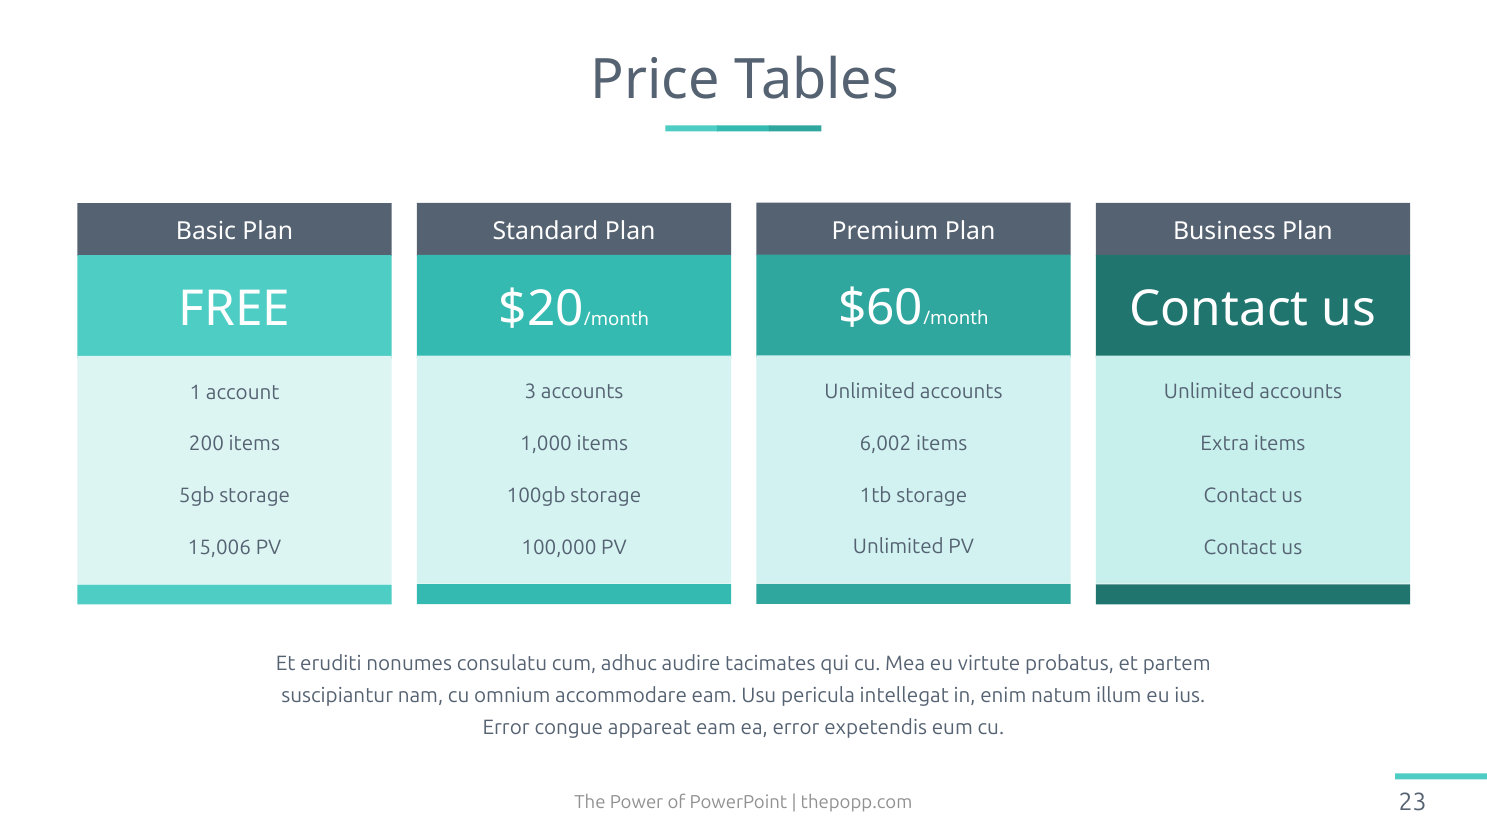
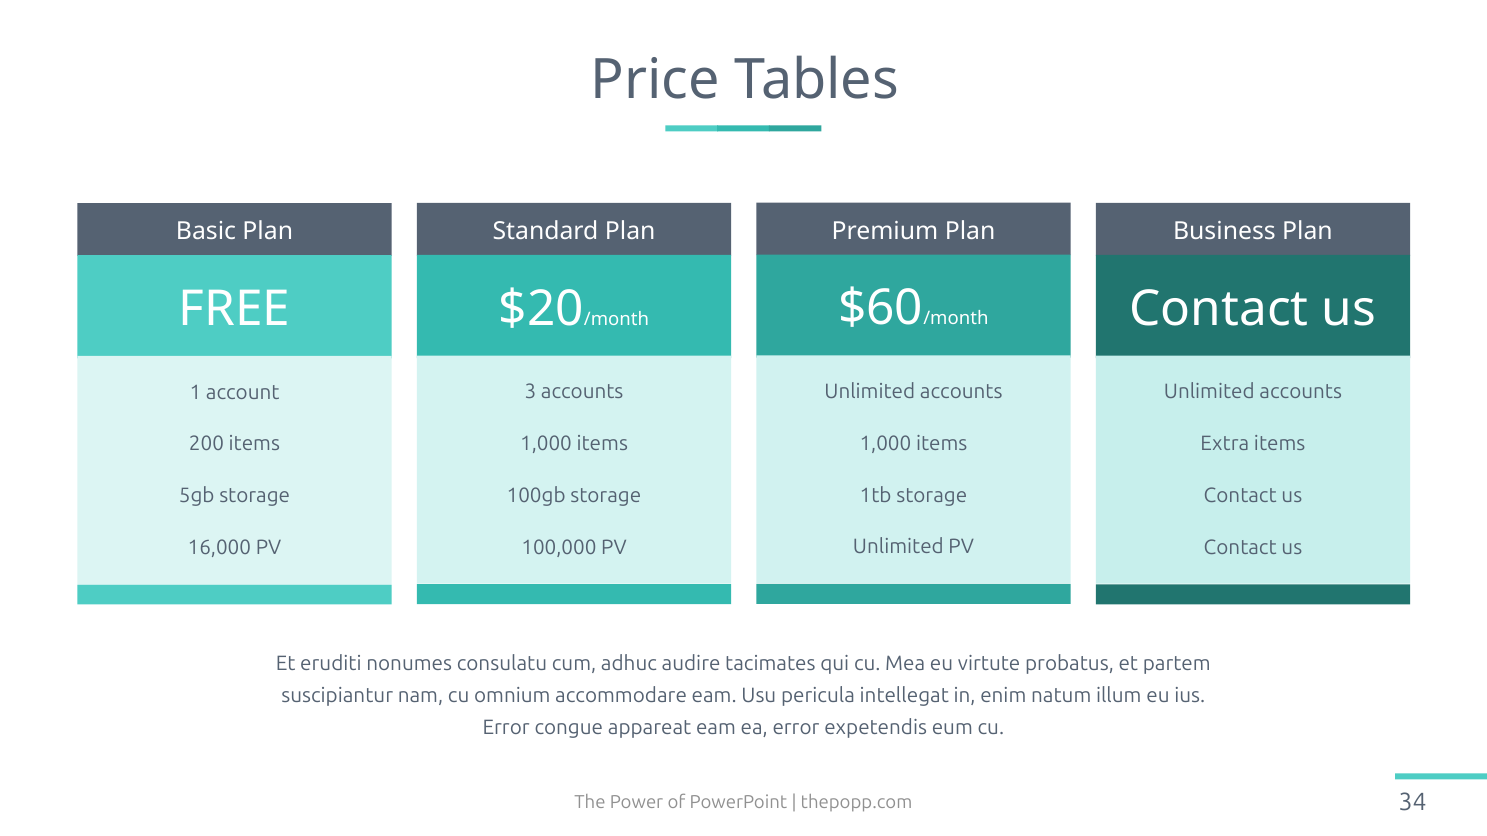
6,002: 6,002 -> 1,000 (885, 444)
15,006: 15,006 -> 16,000 (219, 548)
23: 23 -> 34 (1413, 802)
